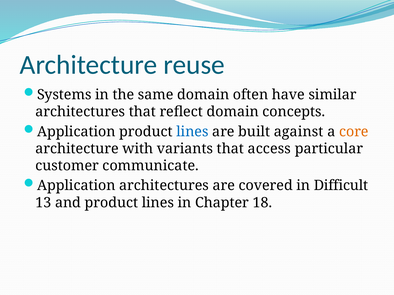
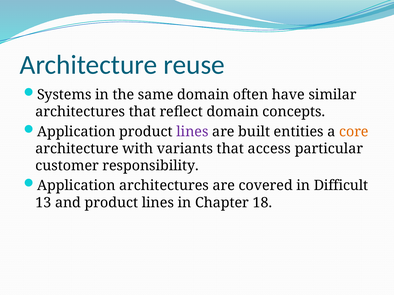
lines colour: blue -> purple (192, 132)
against: against -> entities (299, 132)
communicate: communicate -> responsibility (151, 166)
